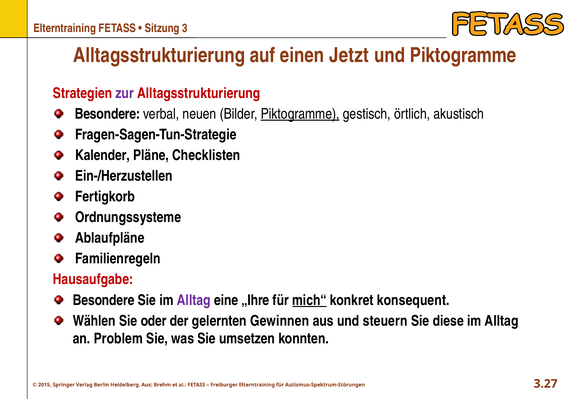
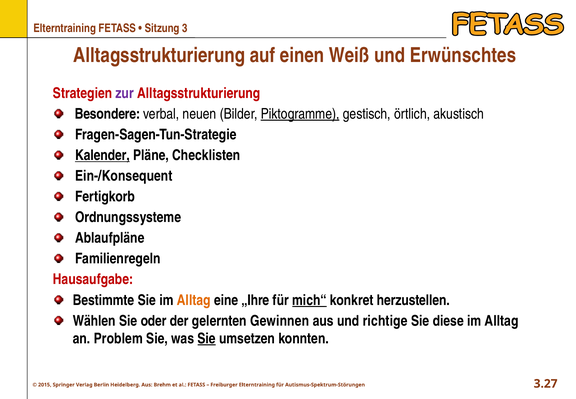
Jetzt: Jetzt -> Weiß (349, 55)
und Piktogramme: Piktogramme -> Erwünschtes (463, 55)
Kalender underline: none -> present (102, 155)
Ein-/Herzustellen: Ein-/Herzustellen -> Ein-/Konsequent (124, 176)
Besondere: Besondere -> Bestimmte (104, 300)
Alltag colour: purple -> orange (194, 300)
konsequent: konsequent -> herzustellen (413, 300)
steuern: steuern -> richtige (385, 321)
Sie underline: none -> present (207, 338)
